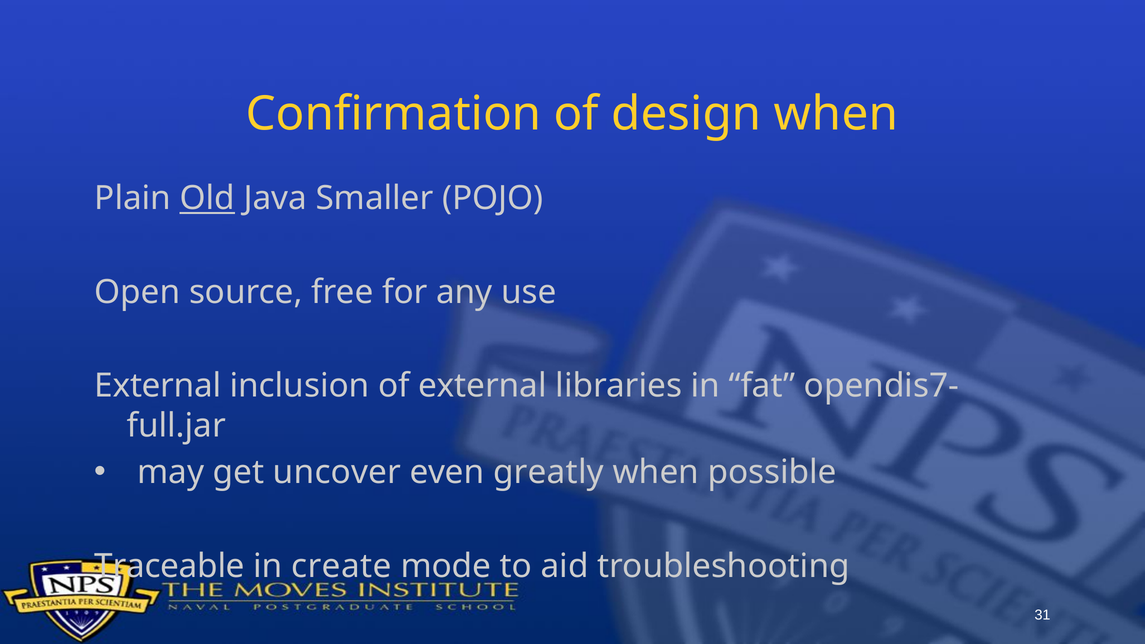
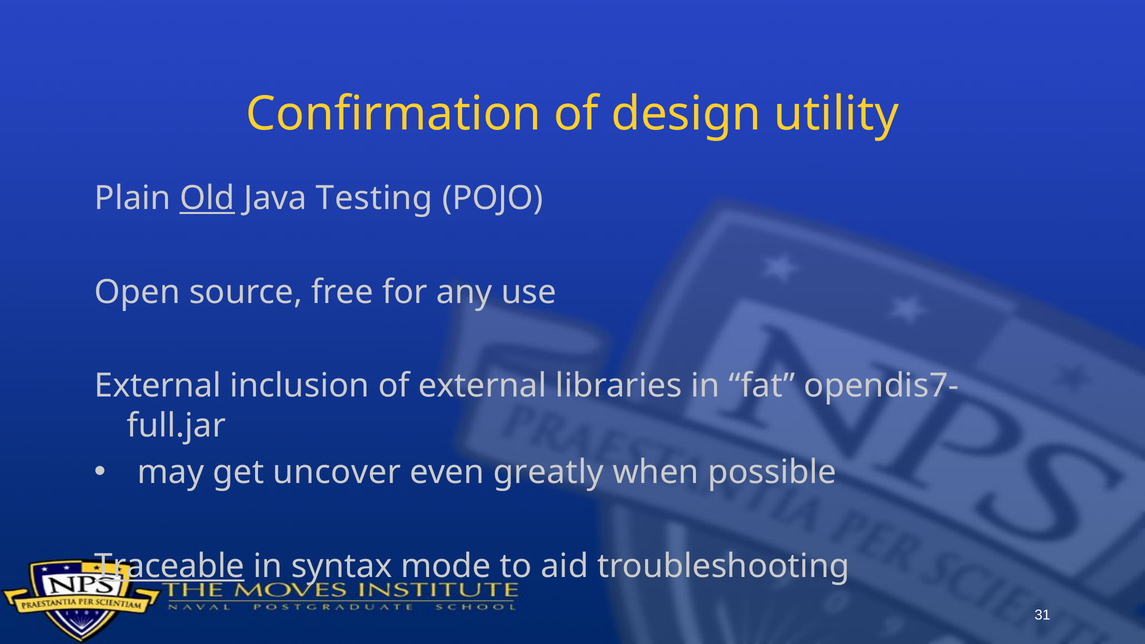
design when: when -> utility (836, 114)
Smaller: Smaller -> Testing (374, 198)
Traceable underline: none -> present (170, 566)
create: create -> syntax (342, 566)
